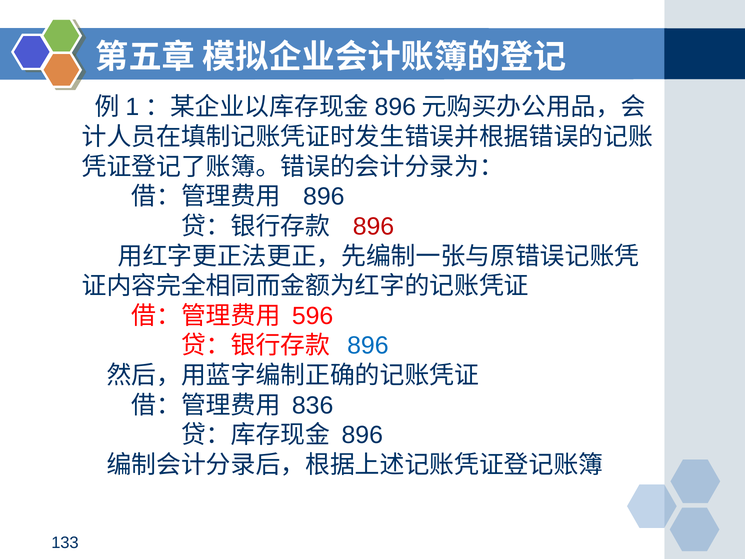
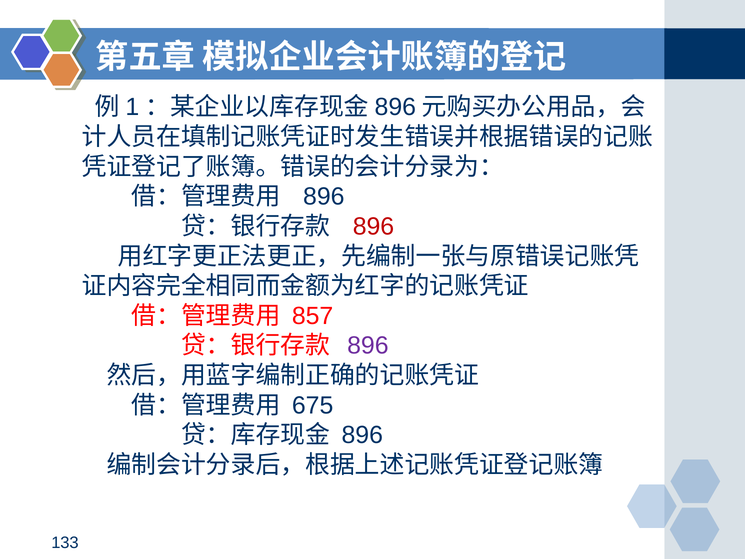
596: 596 -> 857 (313, 316)
896 colour: blue -> purple (368, 346)
836: 836 -> 675 (313, 405)
